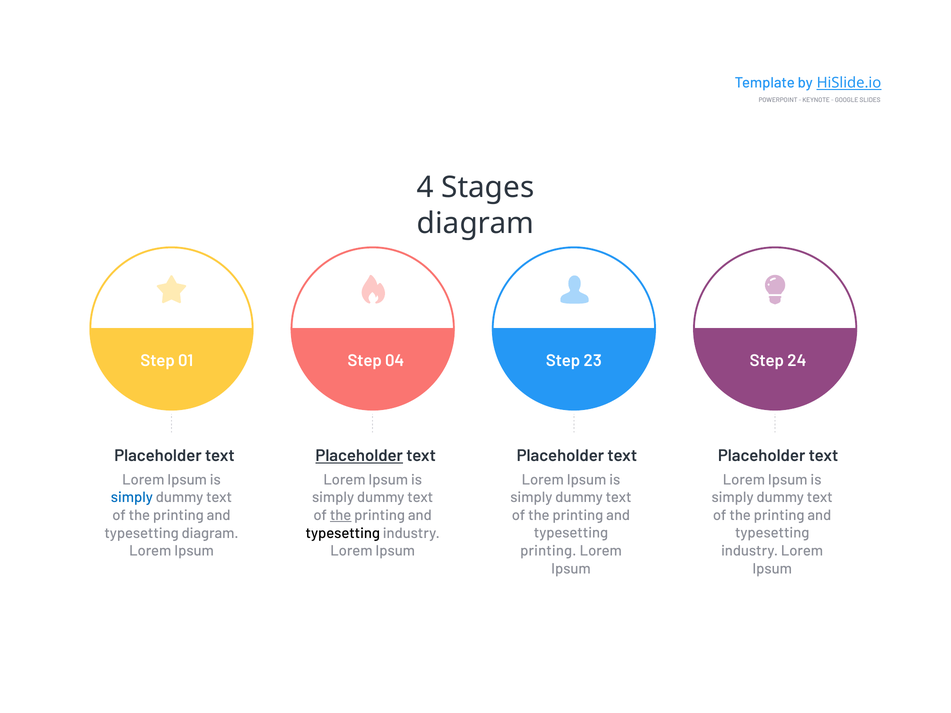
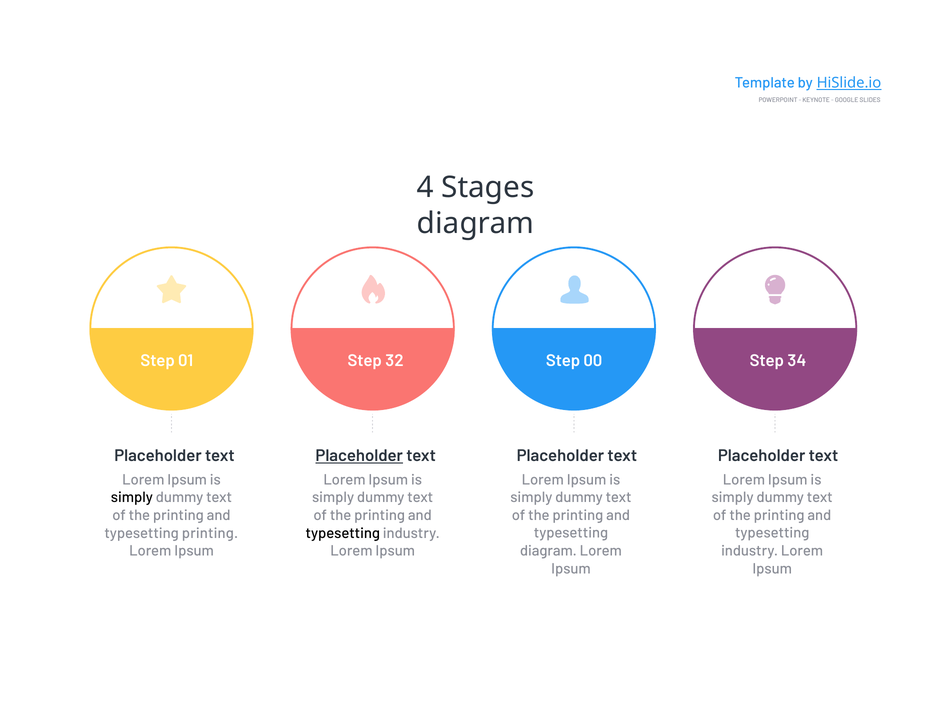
04: 04 -> 32 (394, 361)
23: 23 -> 00 (593, 361)
24: 24 -> 34 (797, 361)
simply colour: blue -> black (132, 498)
the underline: present -> none (341, 515)
typesetting diagram: diagram -> printing (210, 533)
printing: printing -> diagram (548, 551)
